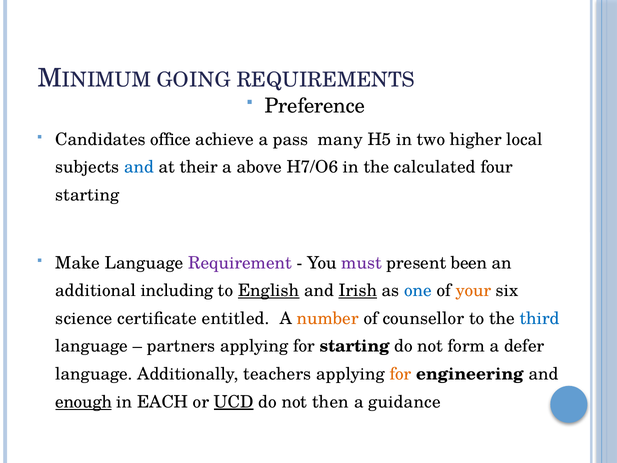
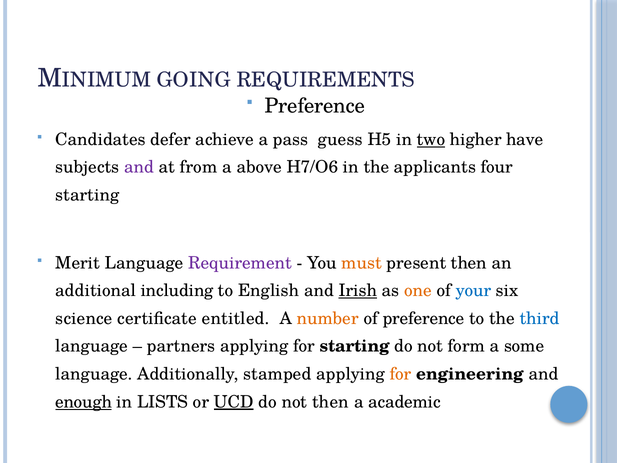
office: office -> defer (171, 139)
many: many -> guess (340, 139)
two underline: none -> present (431, 139)
local: local -> have (525, 139)
and colour: blue -> purple (139, 167)
their: their -> from (199, 167)
calculated: calculated -> applicants (435, 167)
Make: Make -> Merit (78, 263)
must colour: purple -> orange (362, 263)
present been: been -> then (469, 263)
English underline: present -> none (269, 291)
one colour: blue -> orange (418, 291)
your colour: orange -> blue (473, 291)
of counsellor: counsellor -> preference (424, 318)
defer: defer -> some (524, 346)
teachers: teachers -> stamped (277, 374)
EACH: EACH -> LISTS (163, 402)
guidance: guidance -> academic (405, 402)
